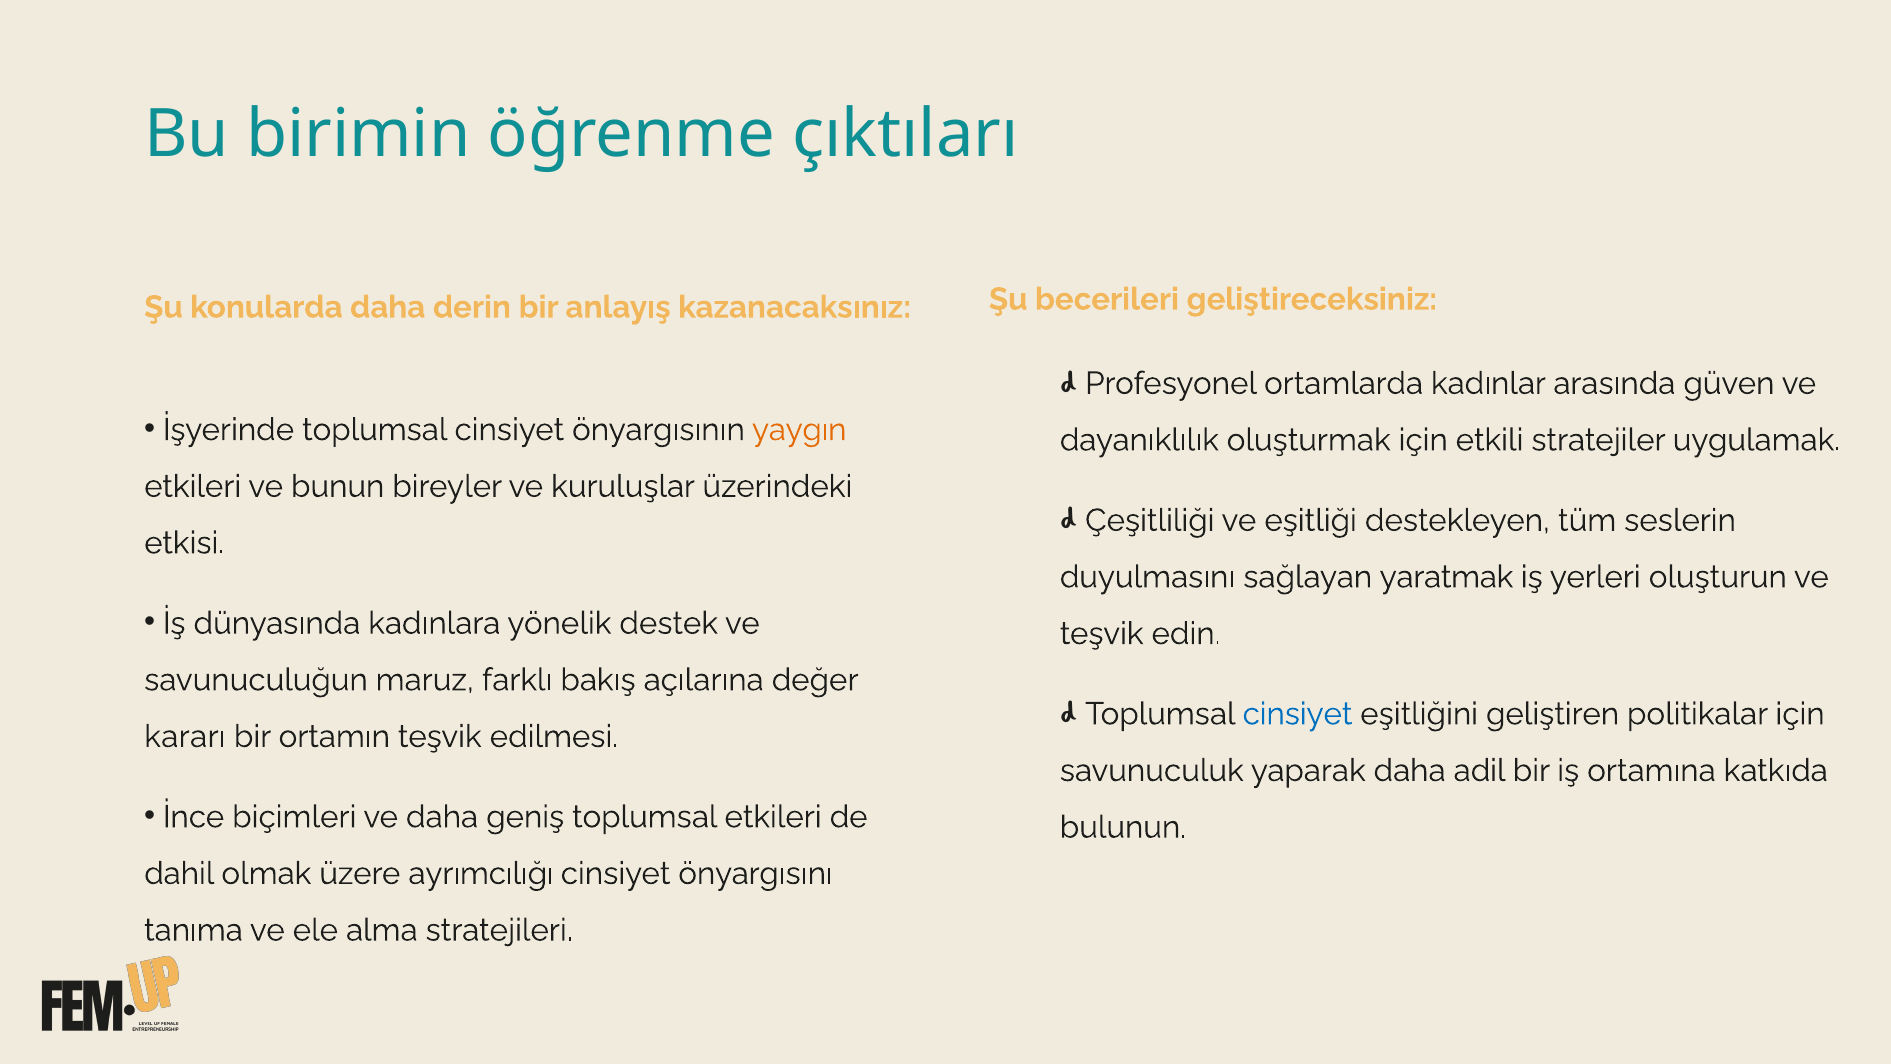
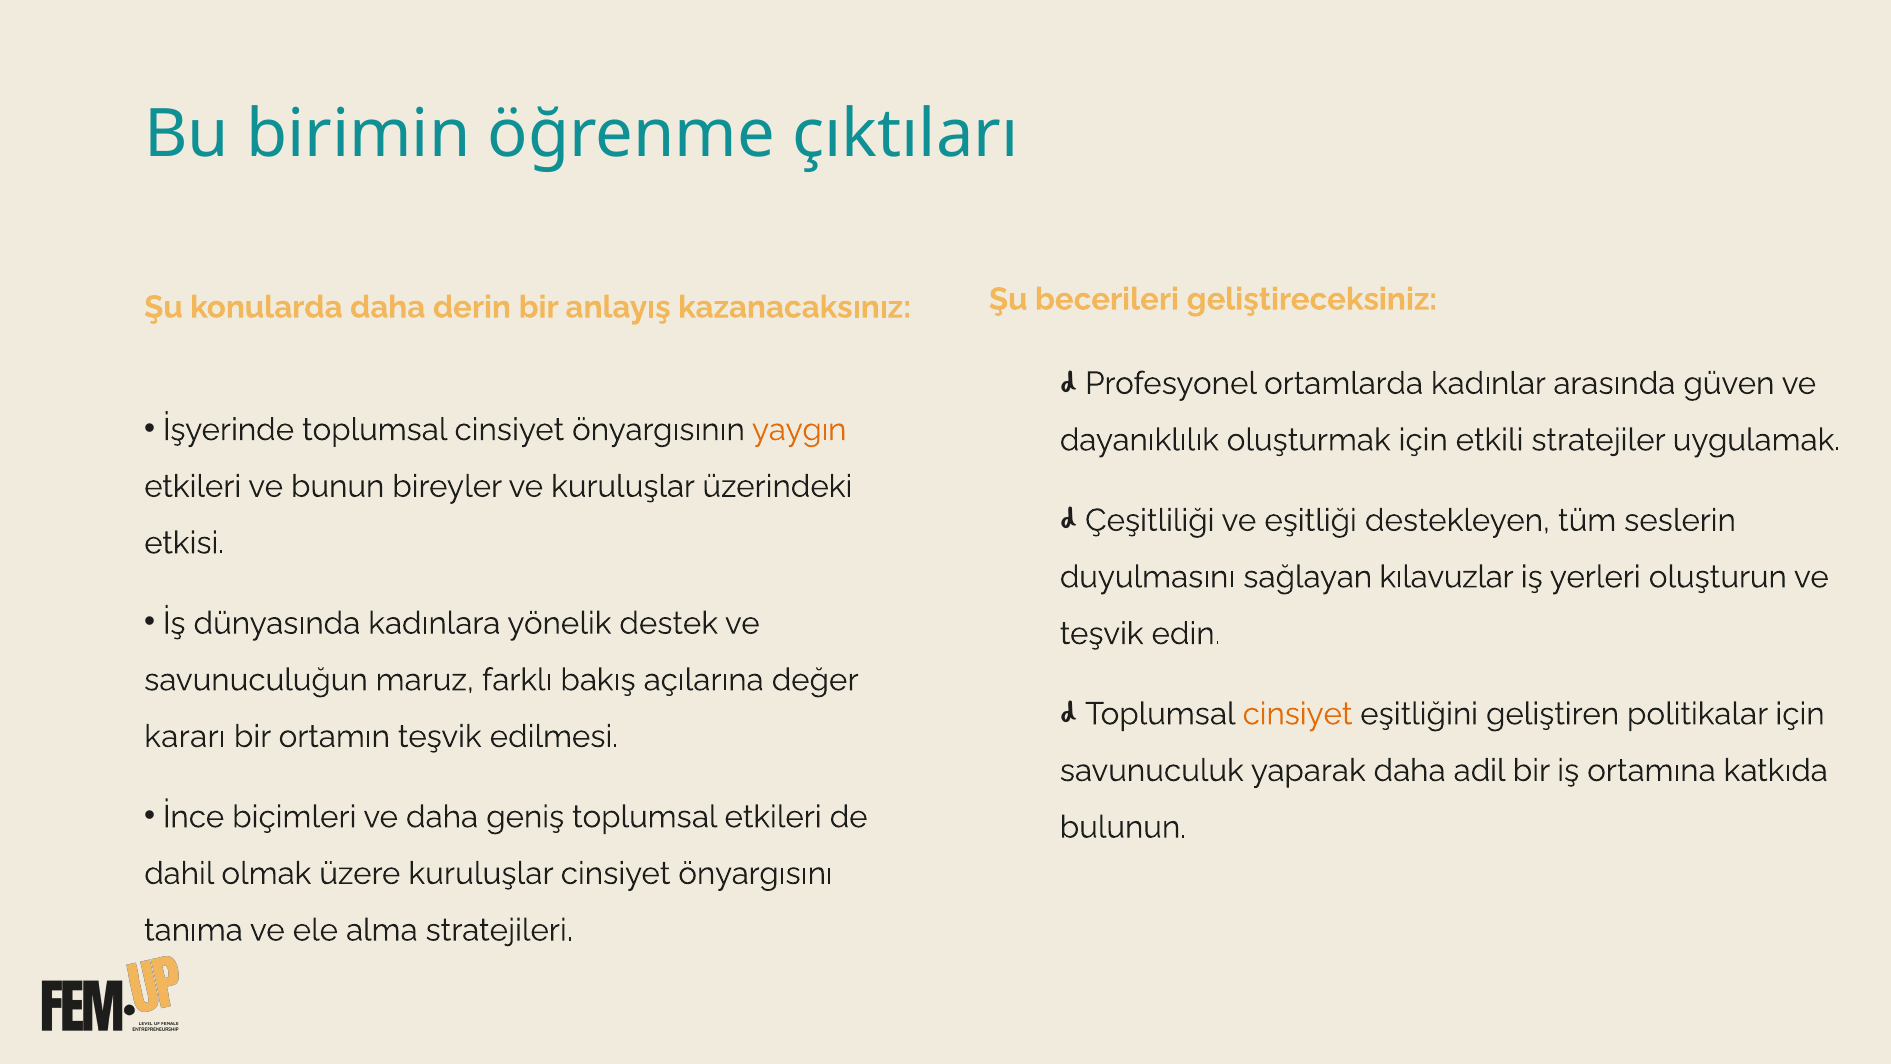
yaratmak: yaratmak -> kılavuzlar (1446, 577)
cinsiyet colour: blue -> orange (1297, 714)
üzere ayrımcılığı: ayrımcılığı -> kuruluşlar (481, 873)
